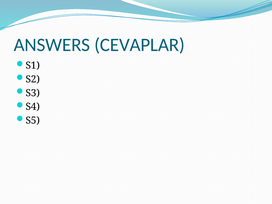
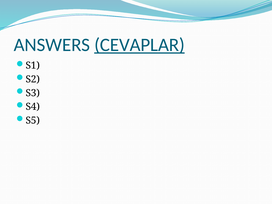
CEVAPLAR underline: none -> present (140, 45)
